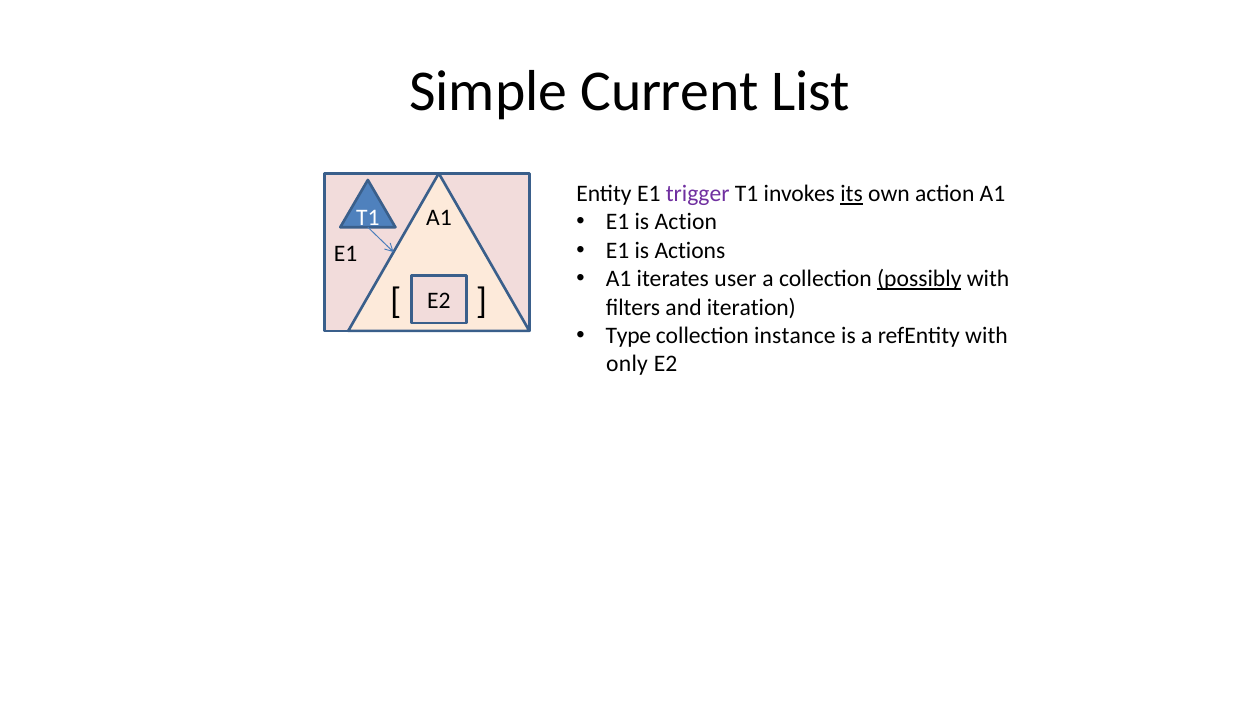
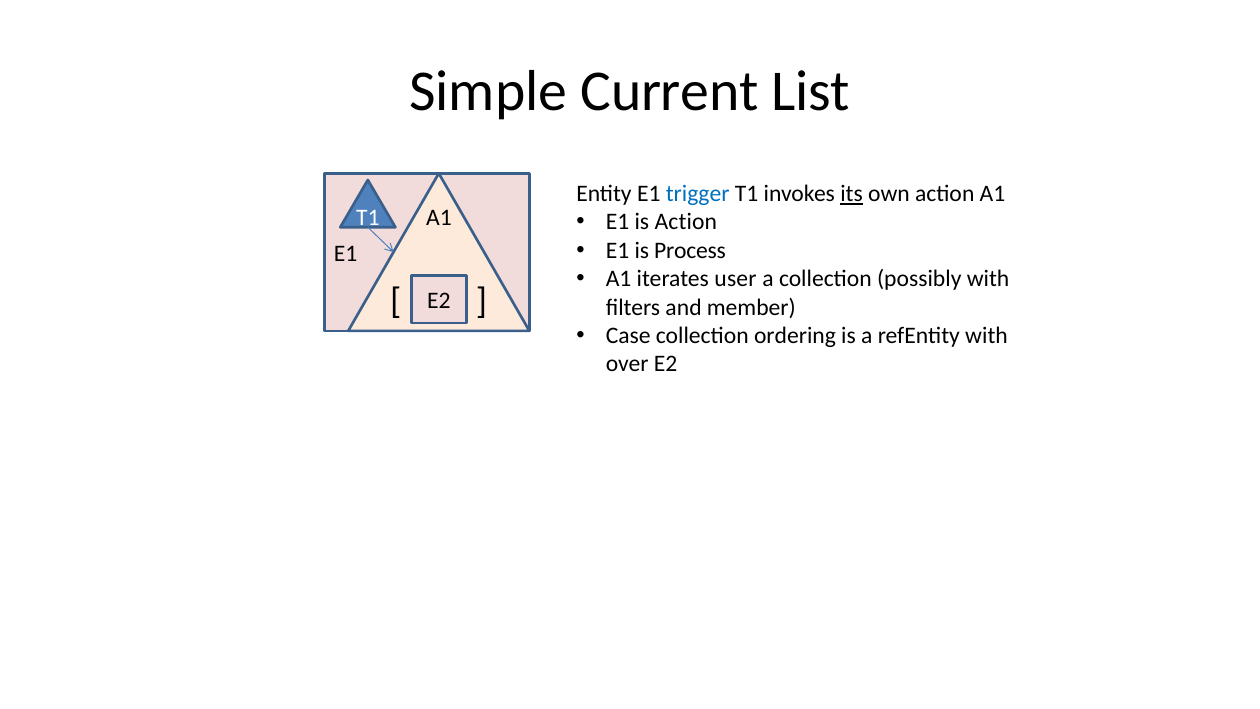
trigger colour: purple -> blue (698, 194)
Actions: Actions -> Process (690, 250)
possibly underline: present -> none (919, 279)
iteration: iteration -> member (751, 307)
Type: Type -> Case (628, 335)
instance: instance -> ordering (795, 335)
only: only -> over (627, 364)
